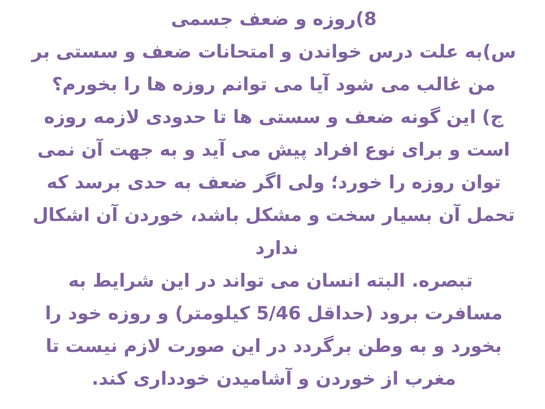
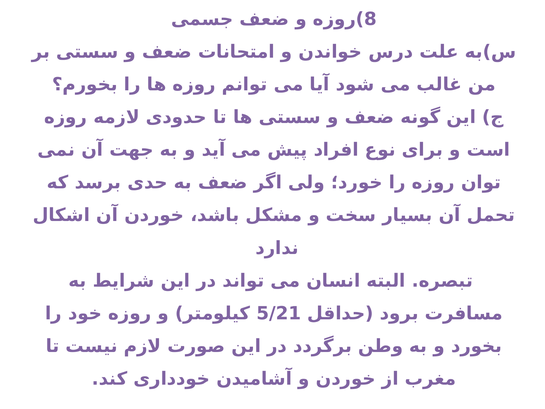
5/46: 5/46 -> 5/21 (279, 313)
